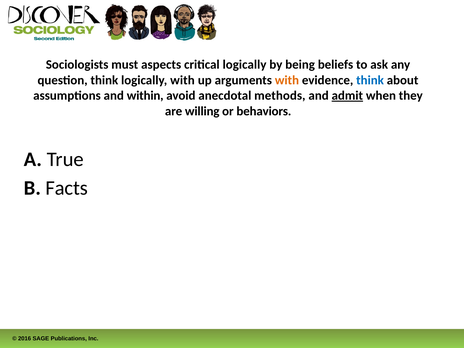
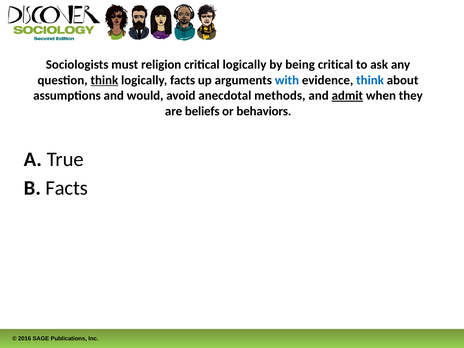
aspects: aspects -> religion (161, 65)
being beliefs: beliefs -> critical (336, 65)
think underline: none -> present (104, 80)
logically with: with -> facts (183, 80)
with colour: orange -> blue (287, 80)
within: within -> would (145, 96)
willing: willing -> beliefs (202, 111)
